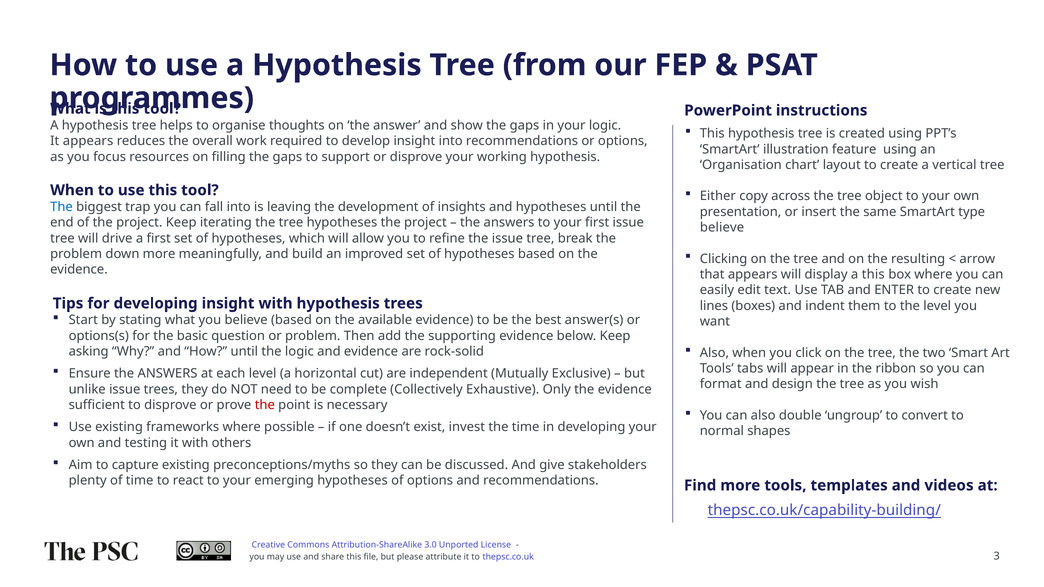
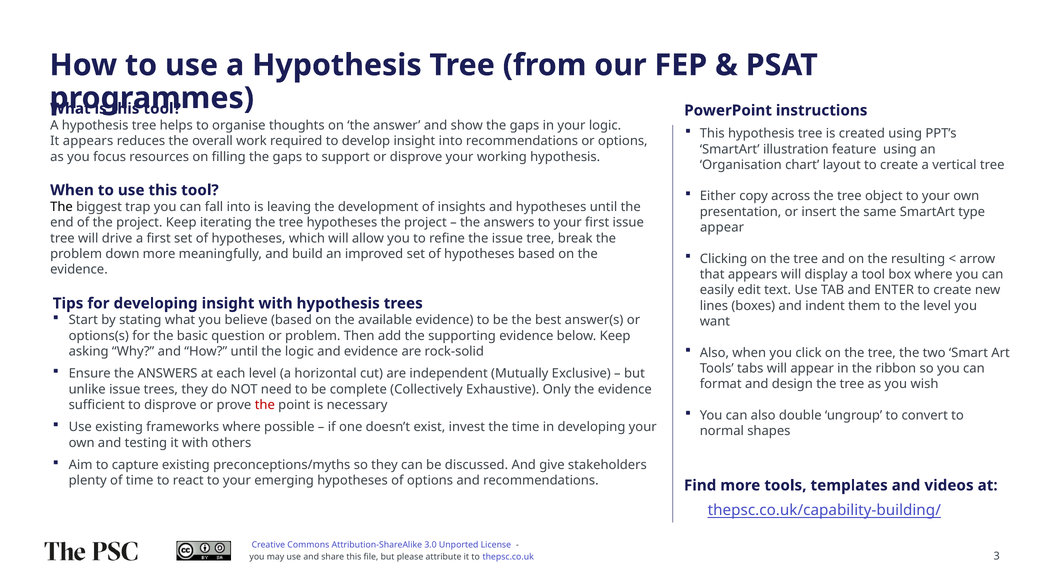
The colour: blue -> black (62, 207)
believe: believe -> appear (722, 228)
a this: this -> tool (873, 275)
